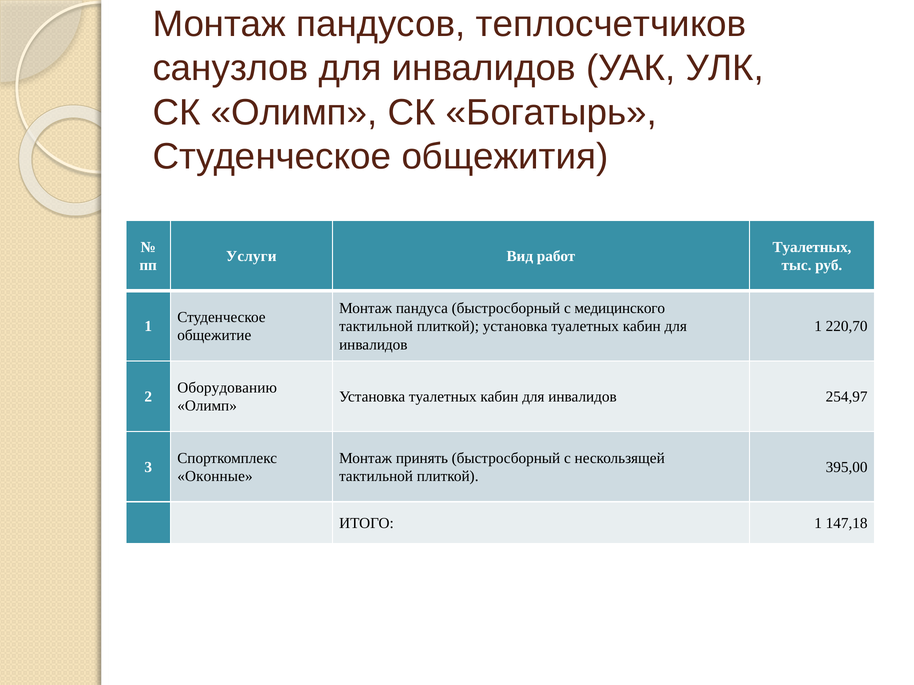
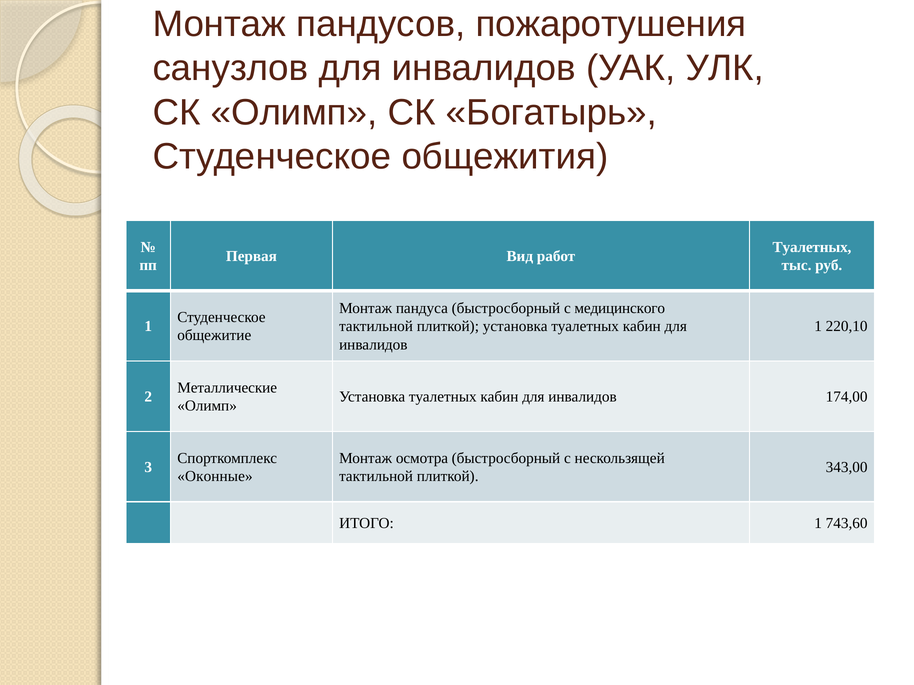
теплосчетчиков: теплосчетчиков -> пожаротушения (611, 24)
Услуги: Услуги -> Первая (251, 256)
220,70: 220,70 -> 220,10 (847, 327)
Оборудованию: Оборудованию -> Металлические (227, 388)
254,97: 254,97 -> 174,00 (847, 397)
принять: принять -> осмотра (422, 458)
395,00: 395,00 -> 343,00 (847, 468)
147,18: 147,18 -> 743,60 (847, 524)
